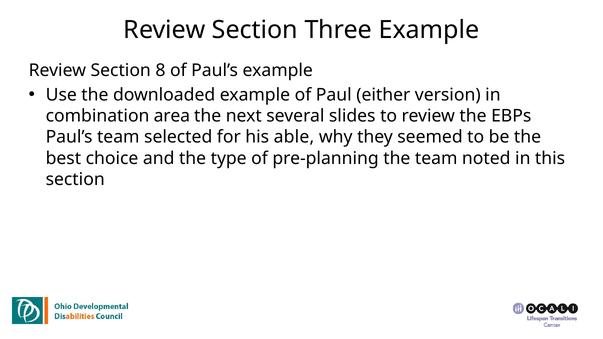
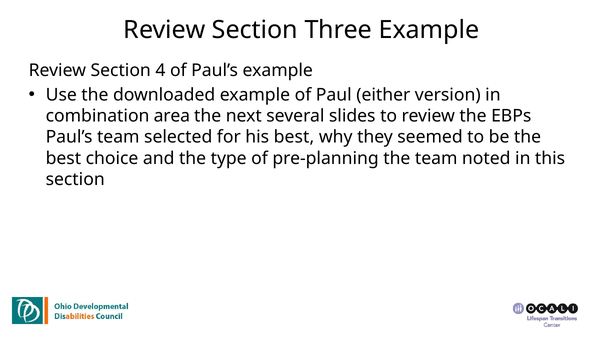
8: 8 -> 4 (160, 71)
his able: able -> best (294, 137)
